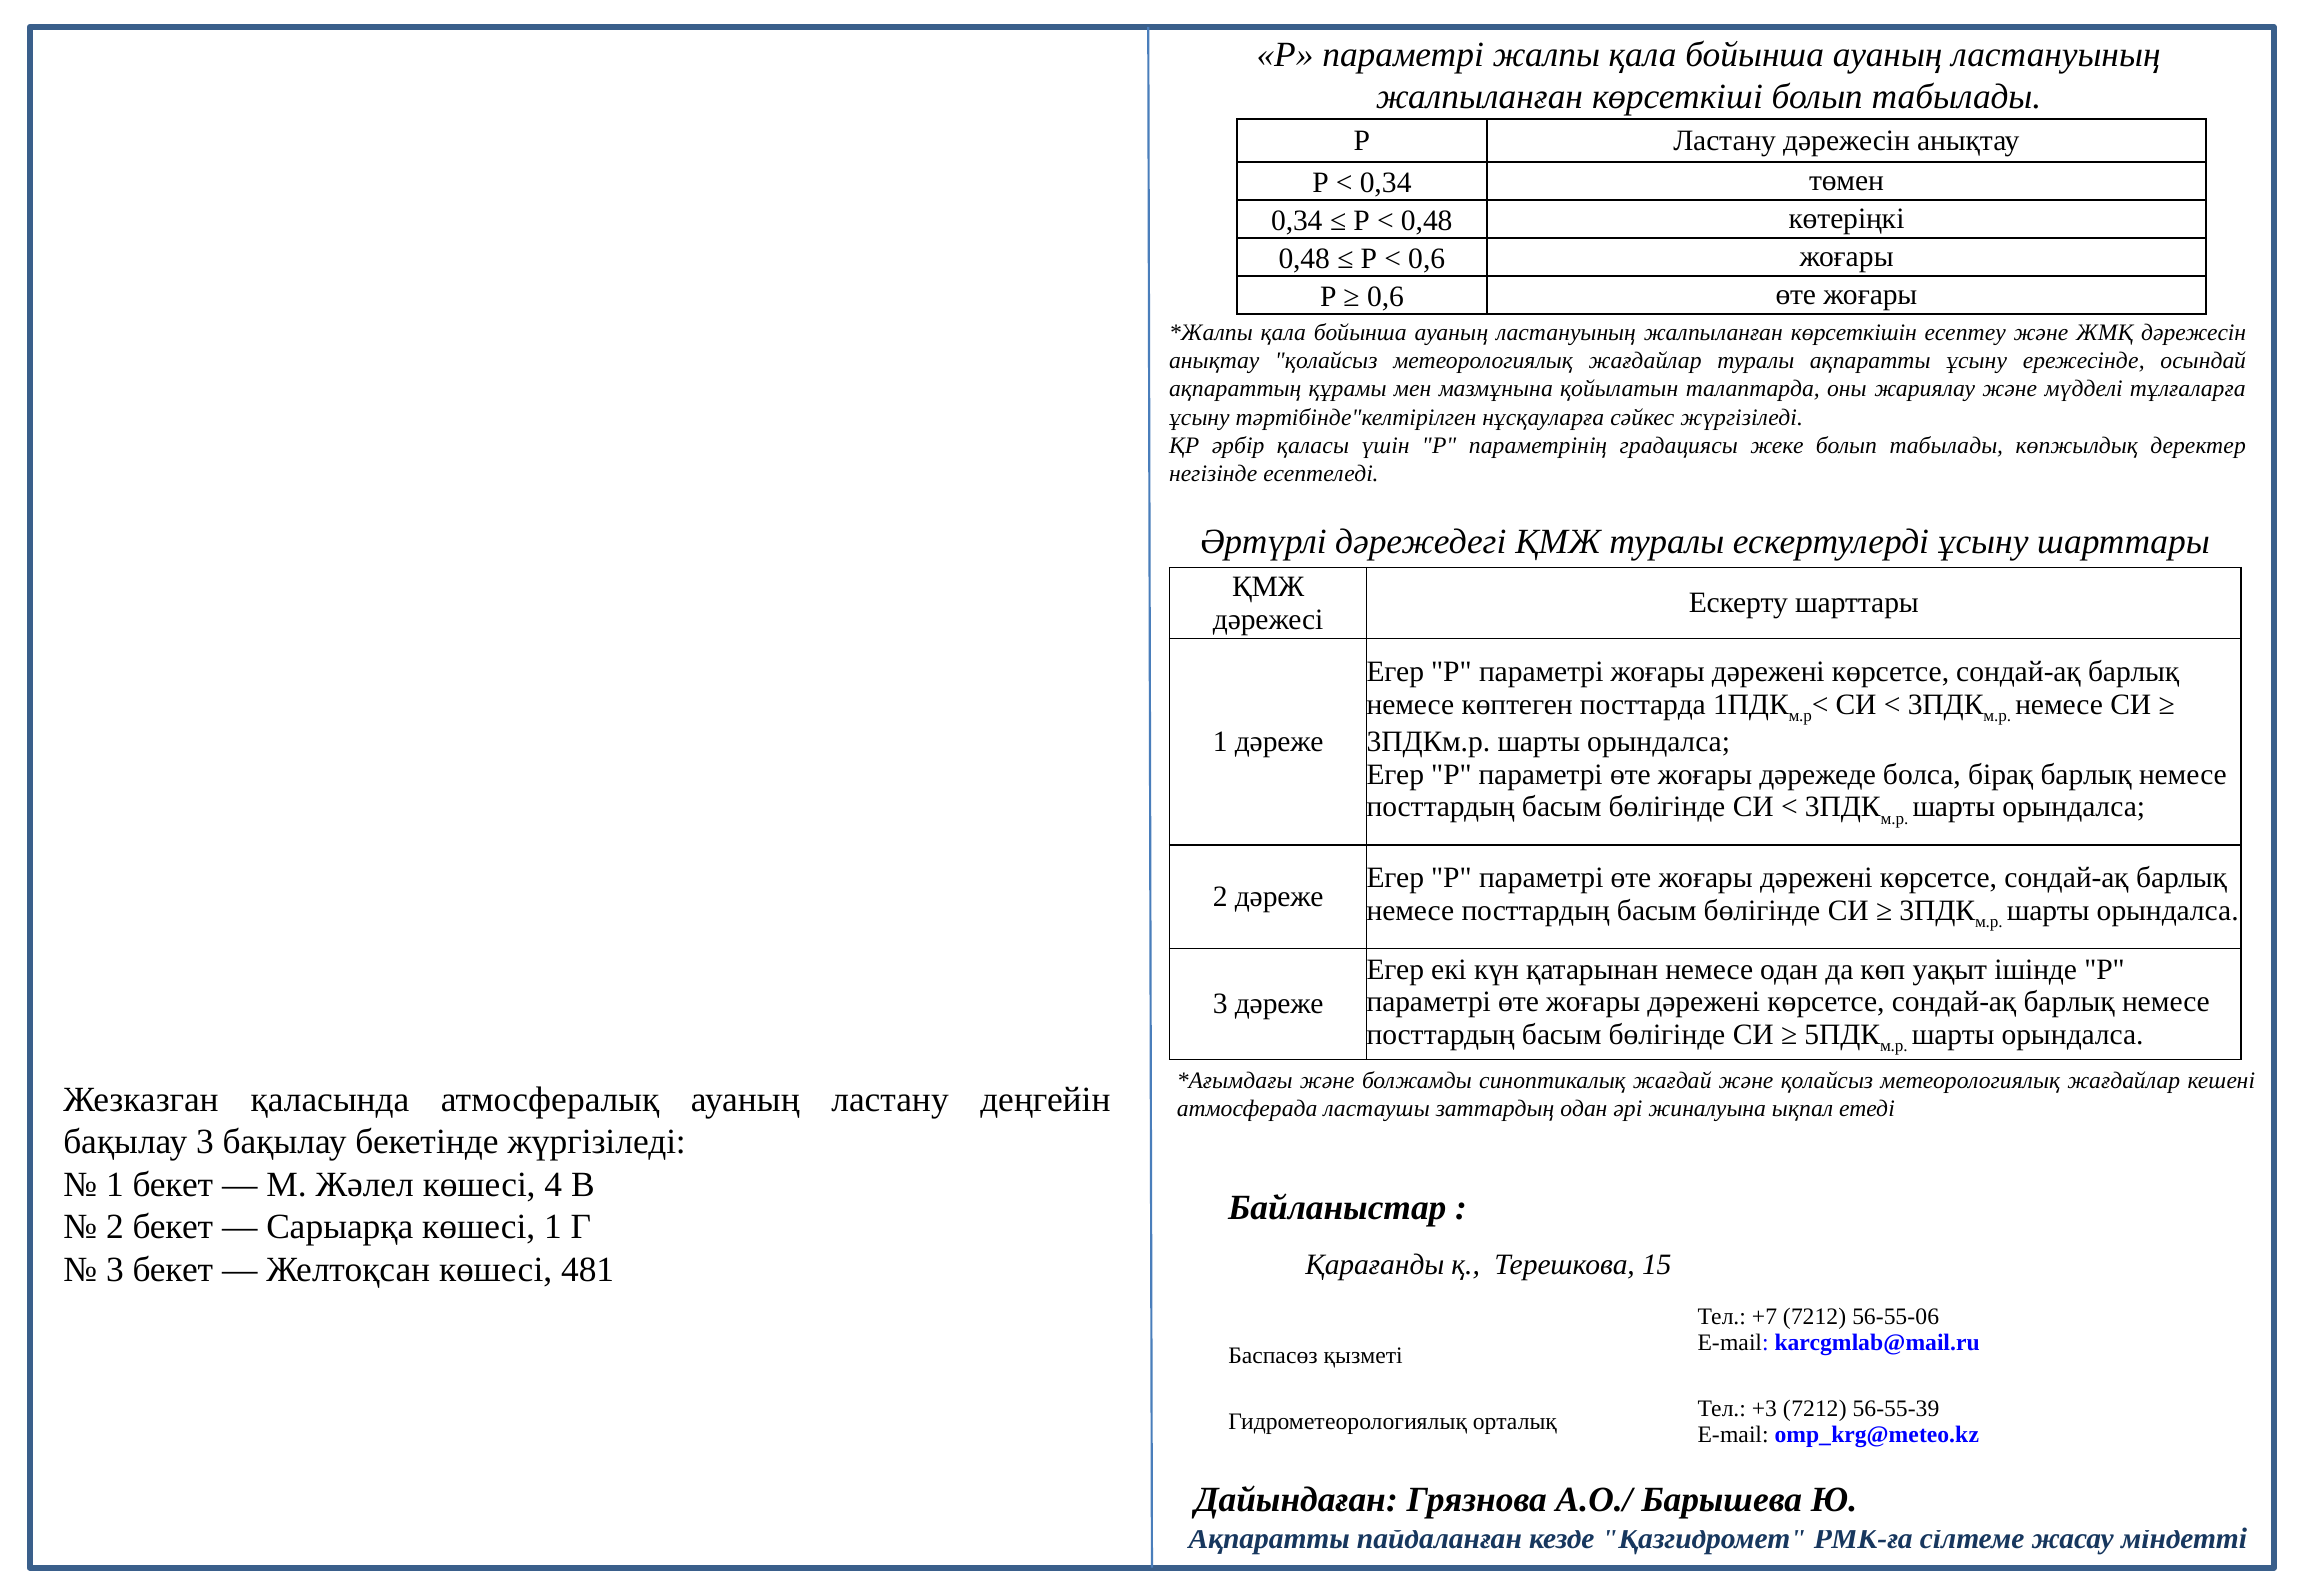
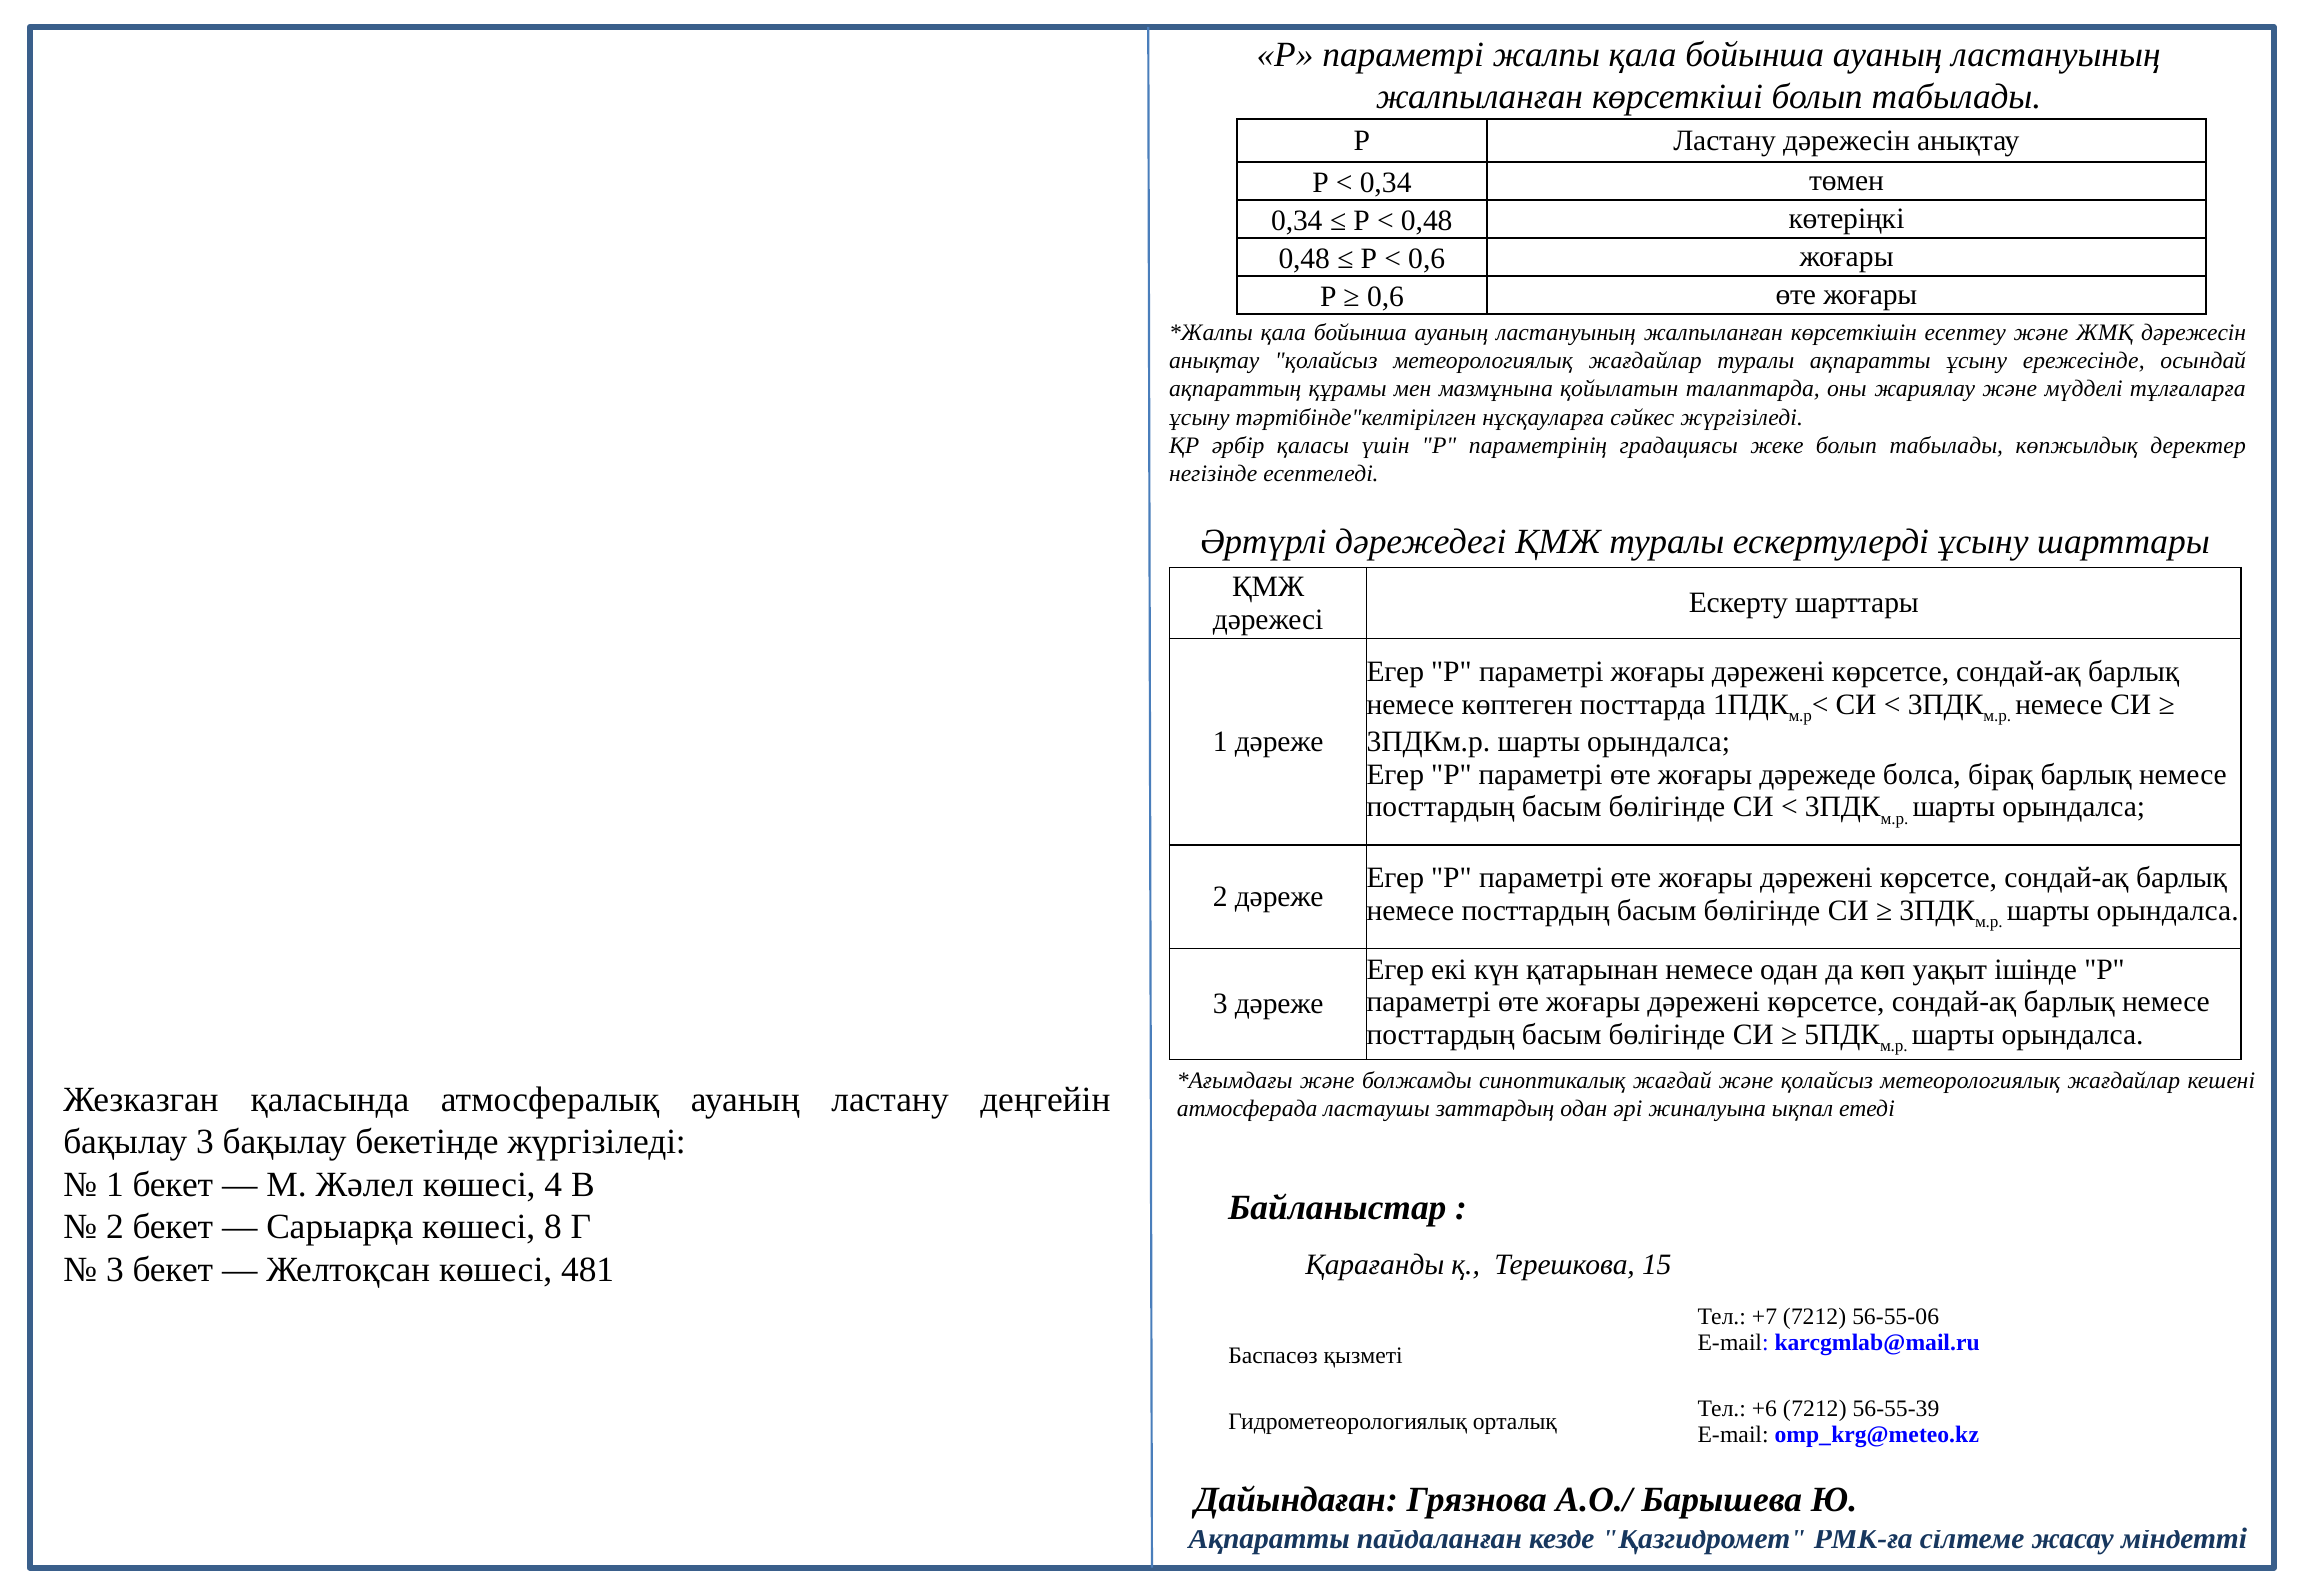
көшесі 1: 1 -> 8 (553, 1227)
+3: +3 -> +6 (1764, 1409)
